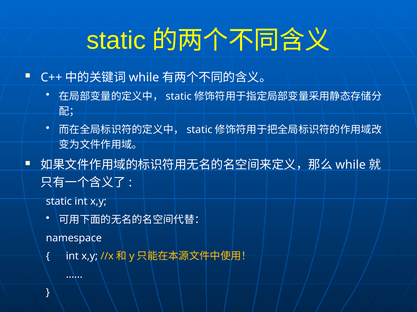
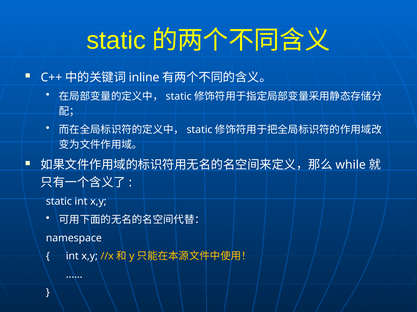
while: while -> inline (144, 78)
